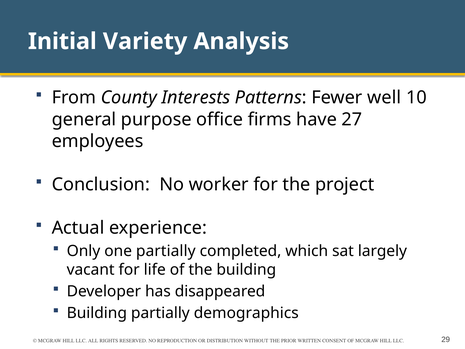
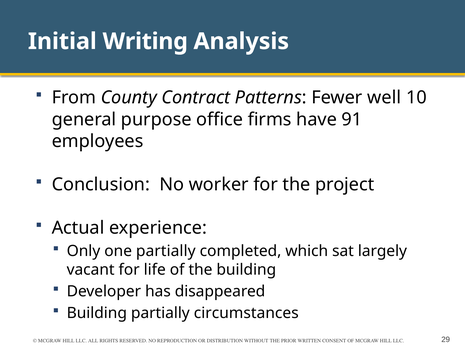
Variety: Variety -> Writing (145, 41)
Interests: Interests -> Contract (196, 98)
27: 27 -> 91 (352, 119)
demographics: demographics -> circumstances (246, 313)
